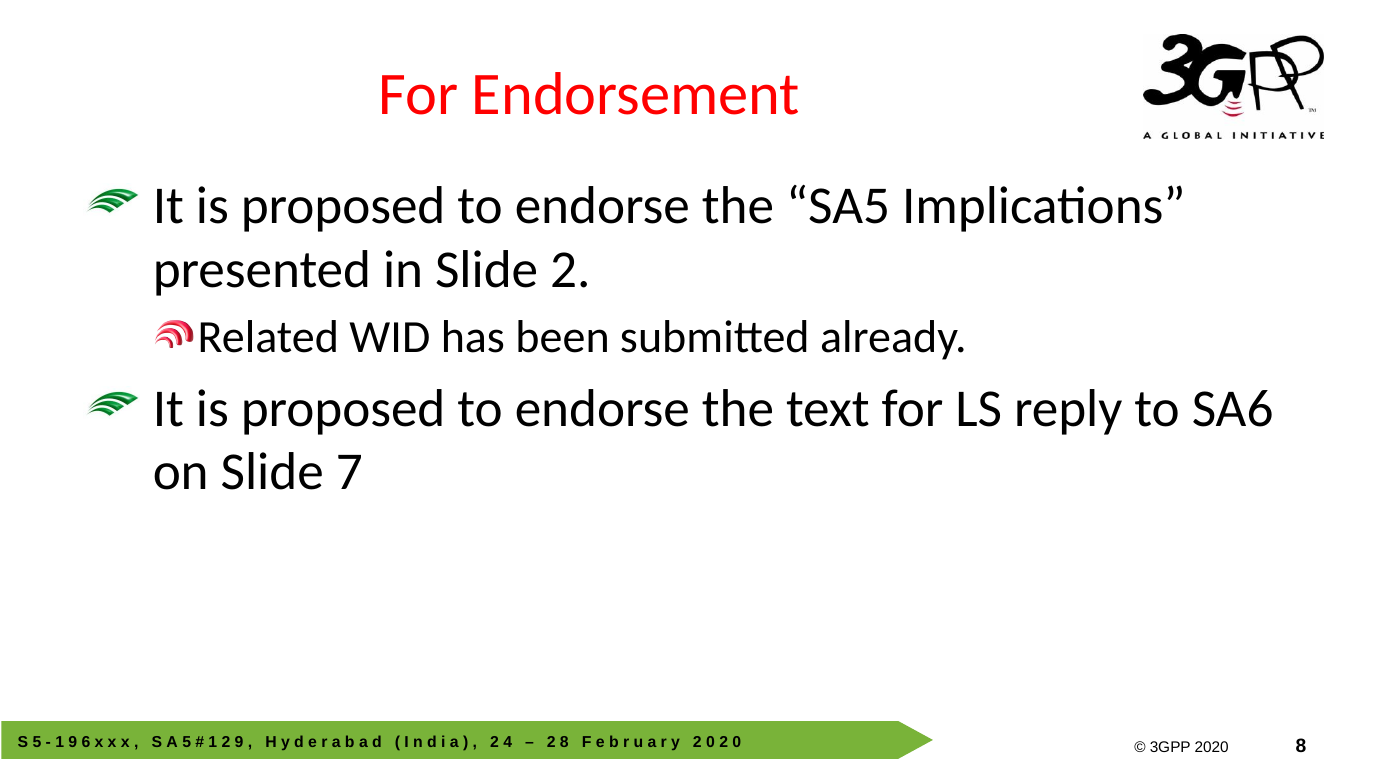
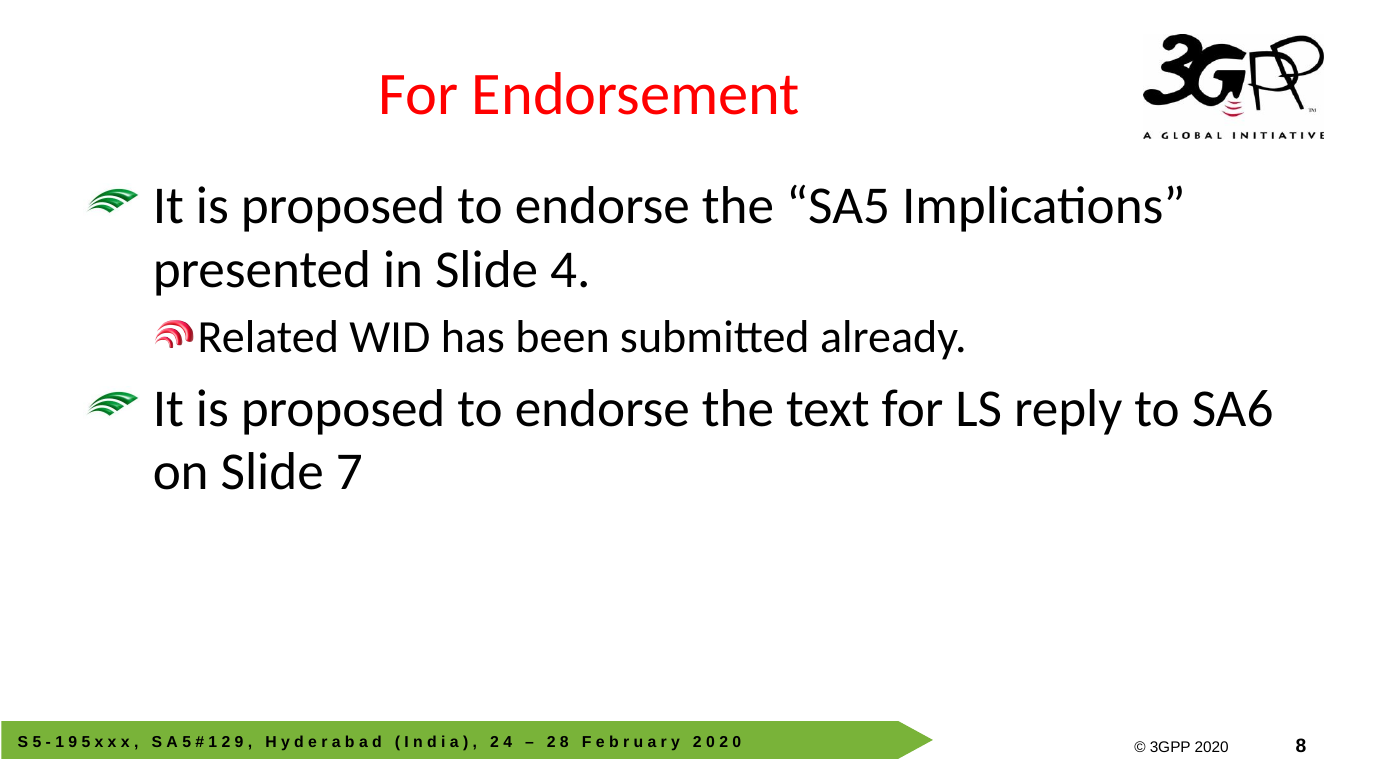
Slide 2: 2 -> 4 (570, 269)
6: 6 -> 5 (86, 742)
